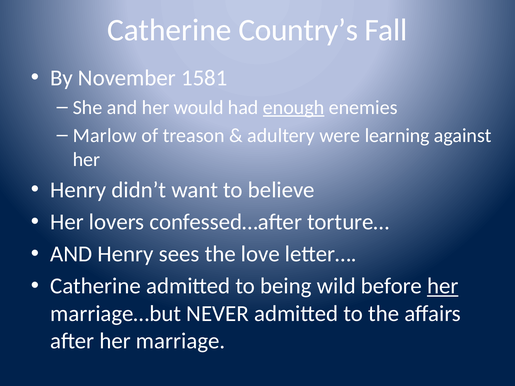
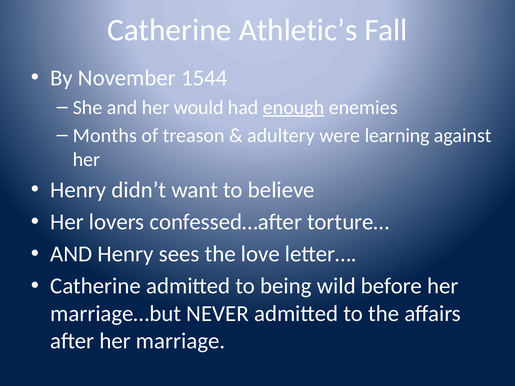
Country’s: Country’s -> Athletic’s (298, 30)
1581: 1581 -> 1544 (204, 78)
Marlow: Marlow -> Months (105, 136)
her underline: present -> none (443, 286)
